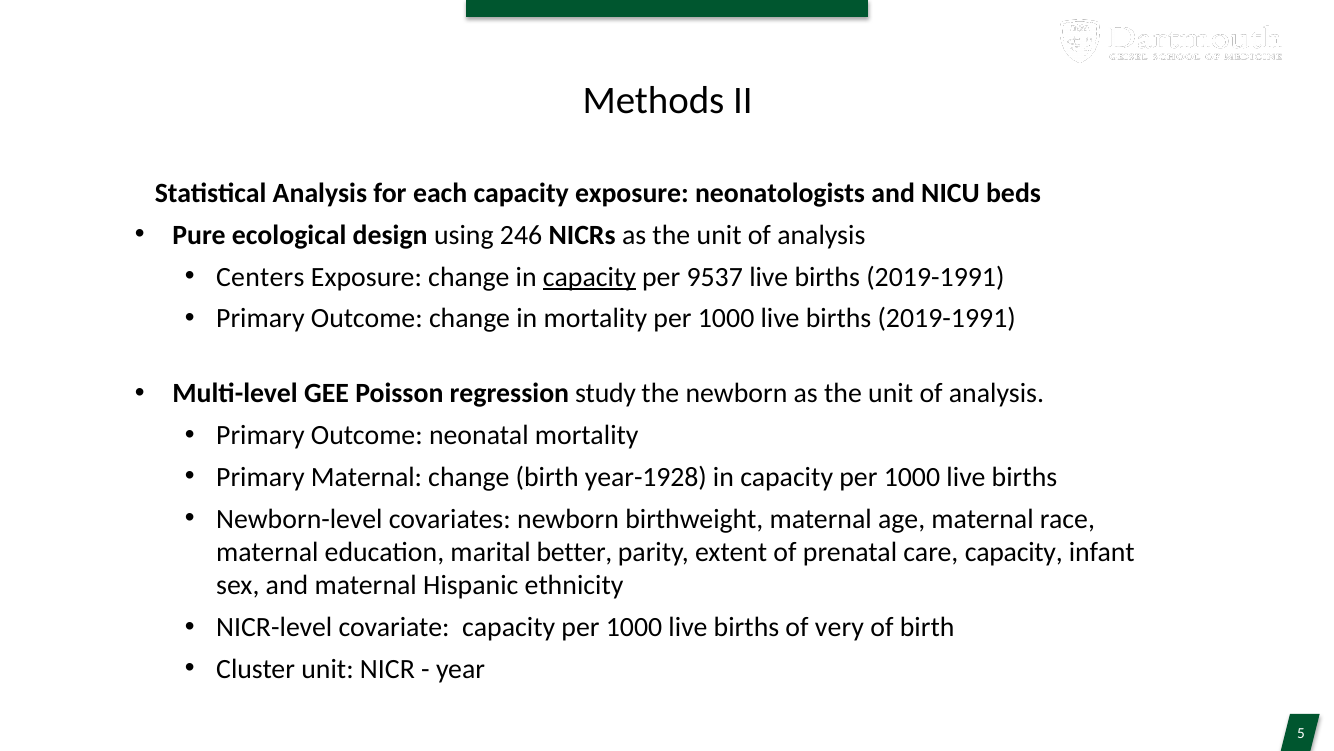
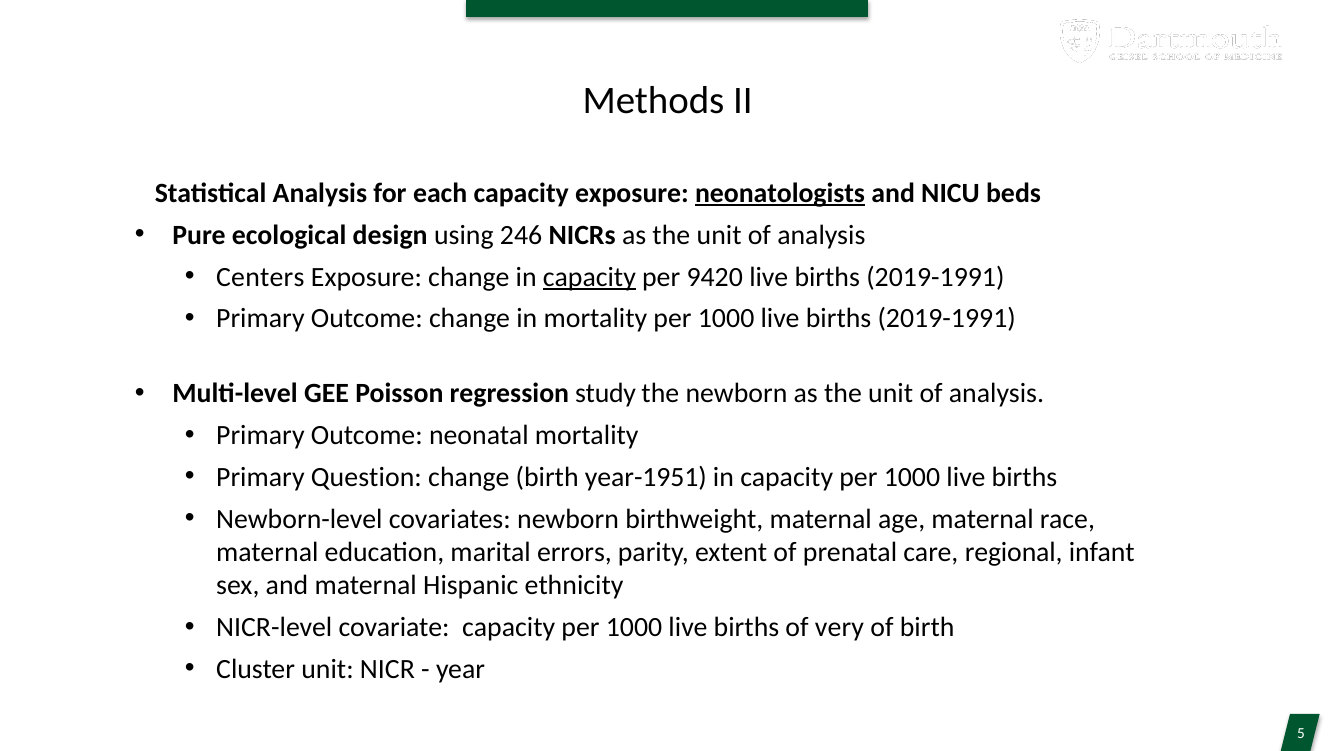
neonatologists underline: none -> present (780, 193)
9537: 9537 -> 9420 (715, 277)
Primary Maternal: Maternal -> Question (366, 477)
year-1928: year-1928 -> year-1951 (646, 477)
better: better -> errors (574, 552)
care capacity: capacity -> regional (1014, 552)
